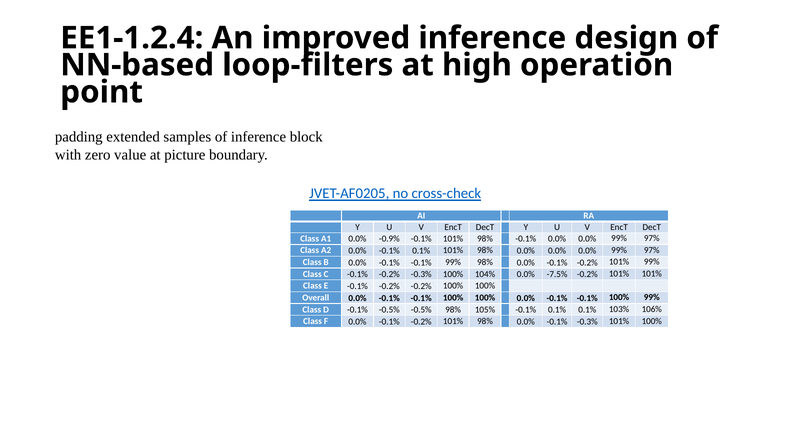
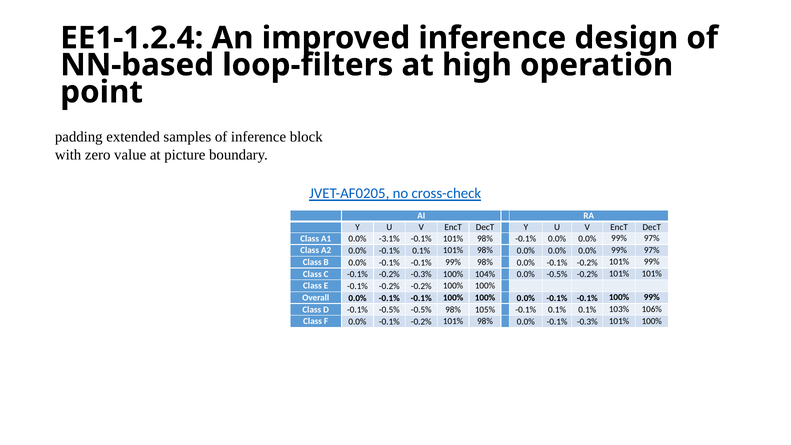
-0.9%: -0.9% -> -3.1% (389, 239)
0.0% -7.5%: -7.5% -> -0.5% (557, 274)
